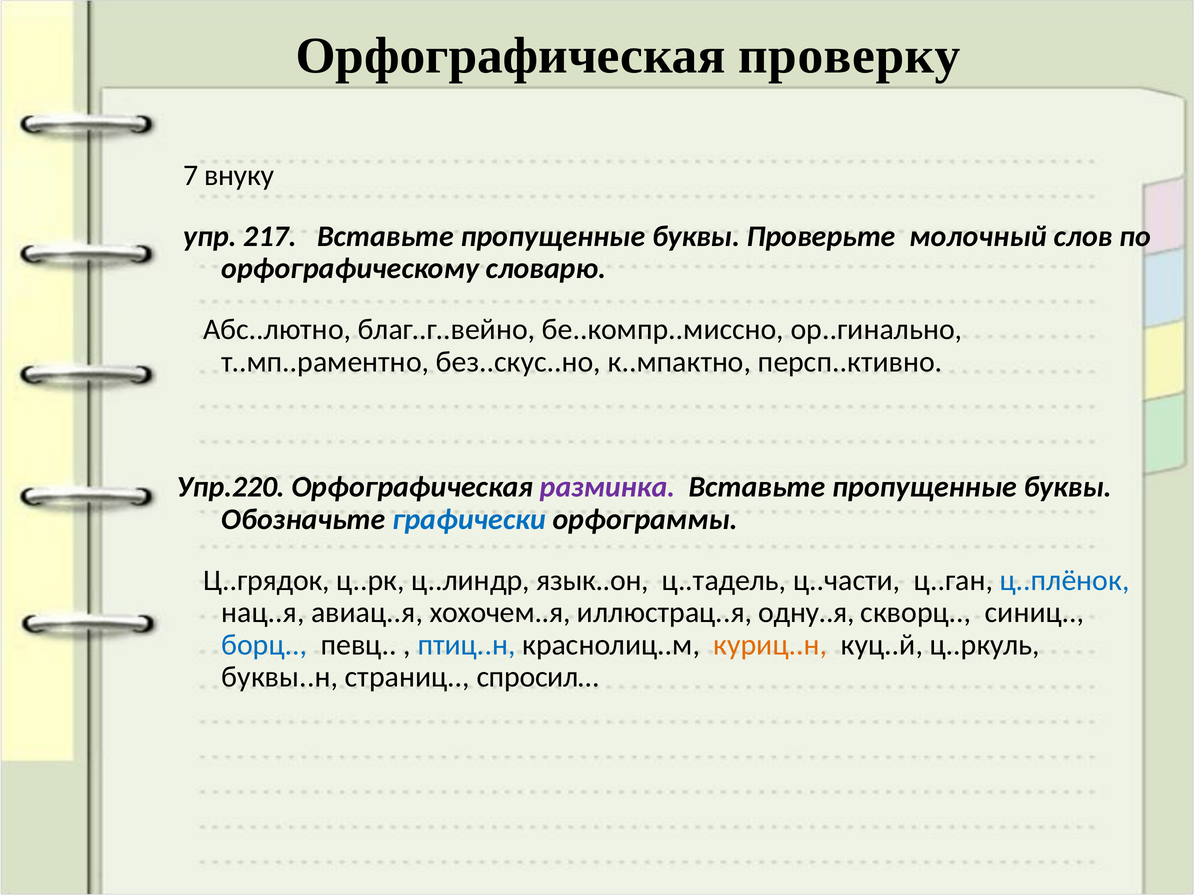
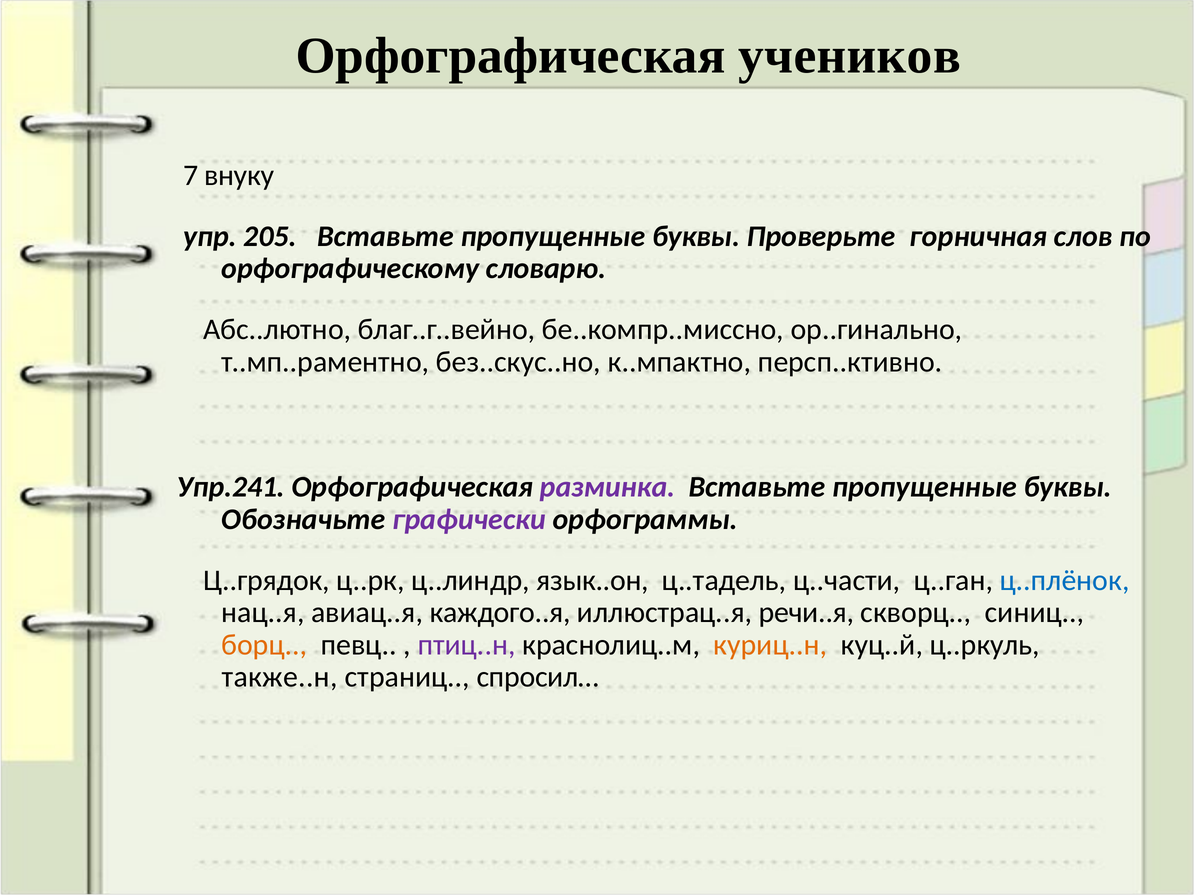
проверку: проверку -> учеников (849, 56)
217: 217 -> 205 (270, 236)
молочный: молочный -> горничная (978, 236)
Упр.220: Упр.220 -> Упр.241 (231, 487)
графически colour: blue -> purple (469, 519)
хохочем..я: хохочем..я -> каждого..я (500, 613)
одну..я: одну..я -> речи..я (806, 613)
борц colour: blue -> orange (264, 645)
птиц..н colour: blue -> purple (467, 645)
буквы..н: буквы..н -> также..н (280, 677)
